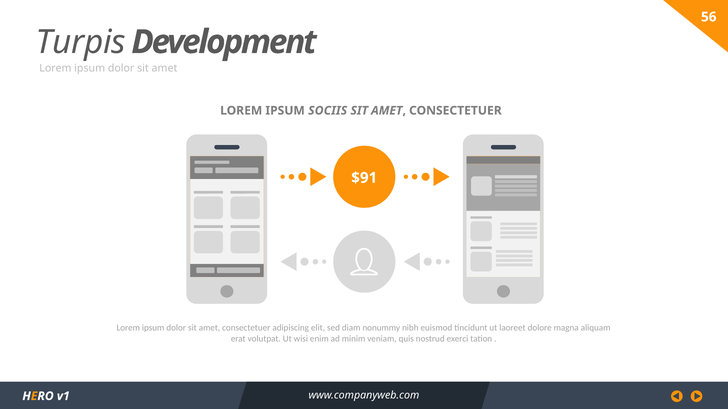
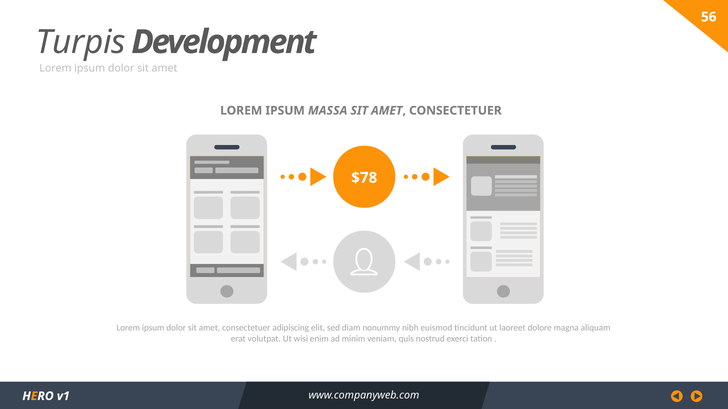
SOCIIS: SOCIIS -> MASSA (328, 111)
$91: $91 -> $78 (364, 178)
